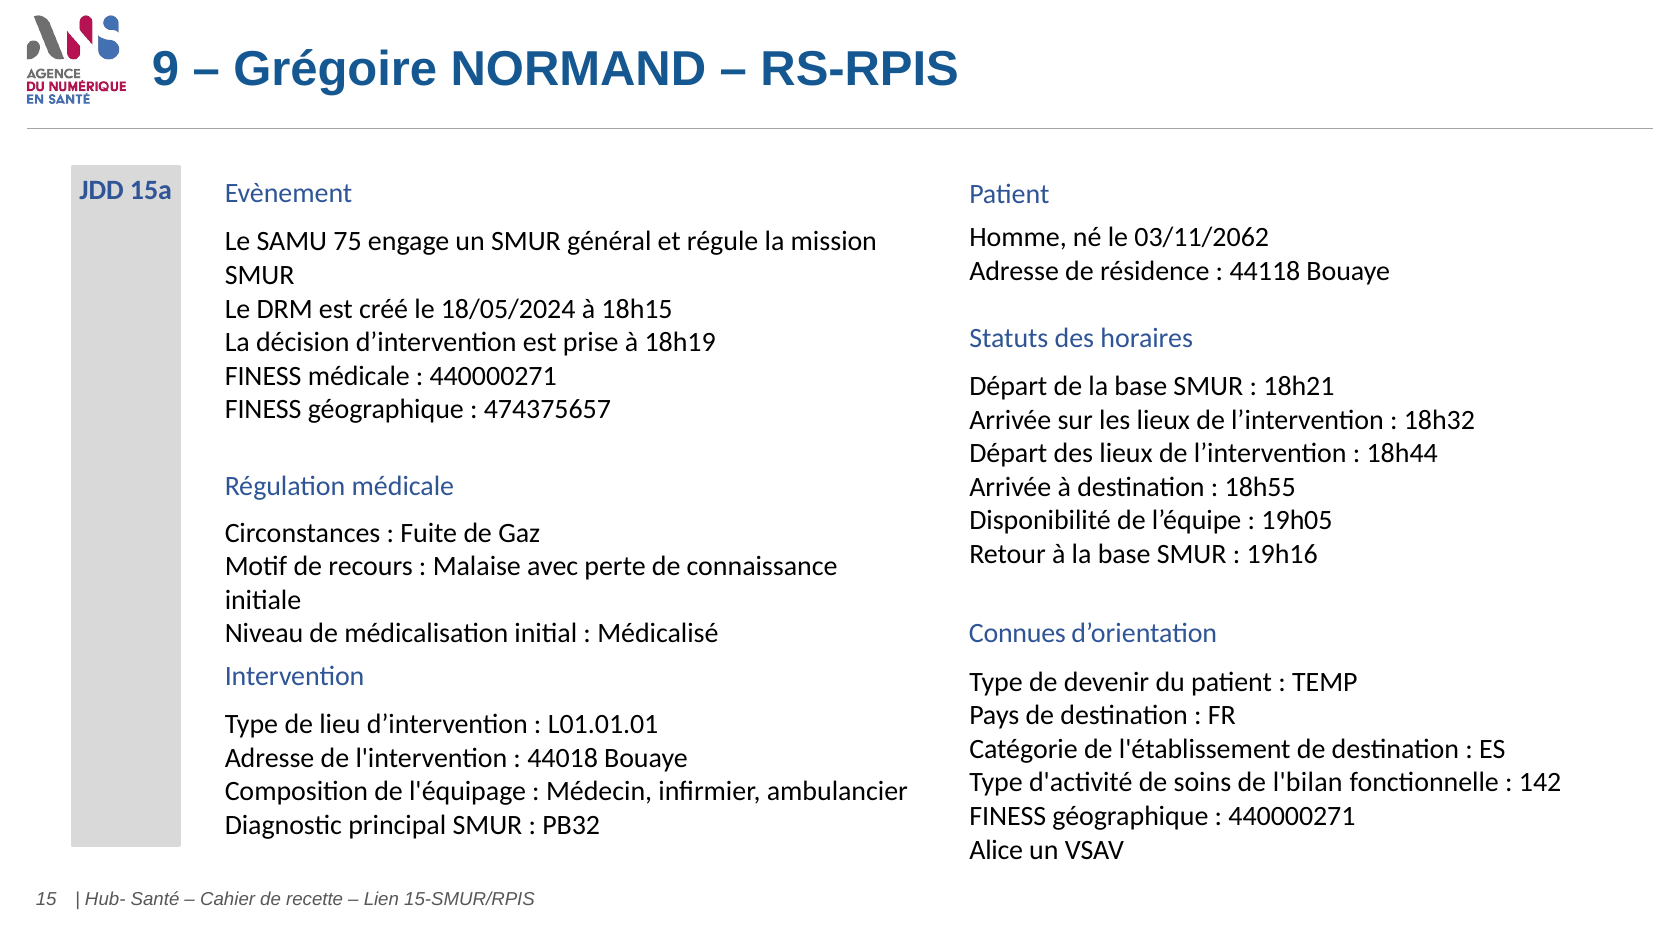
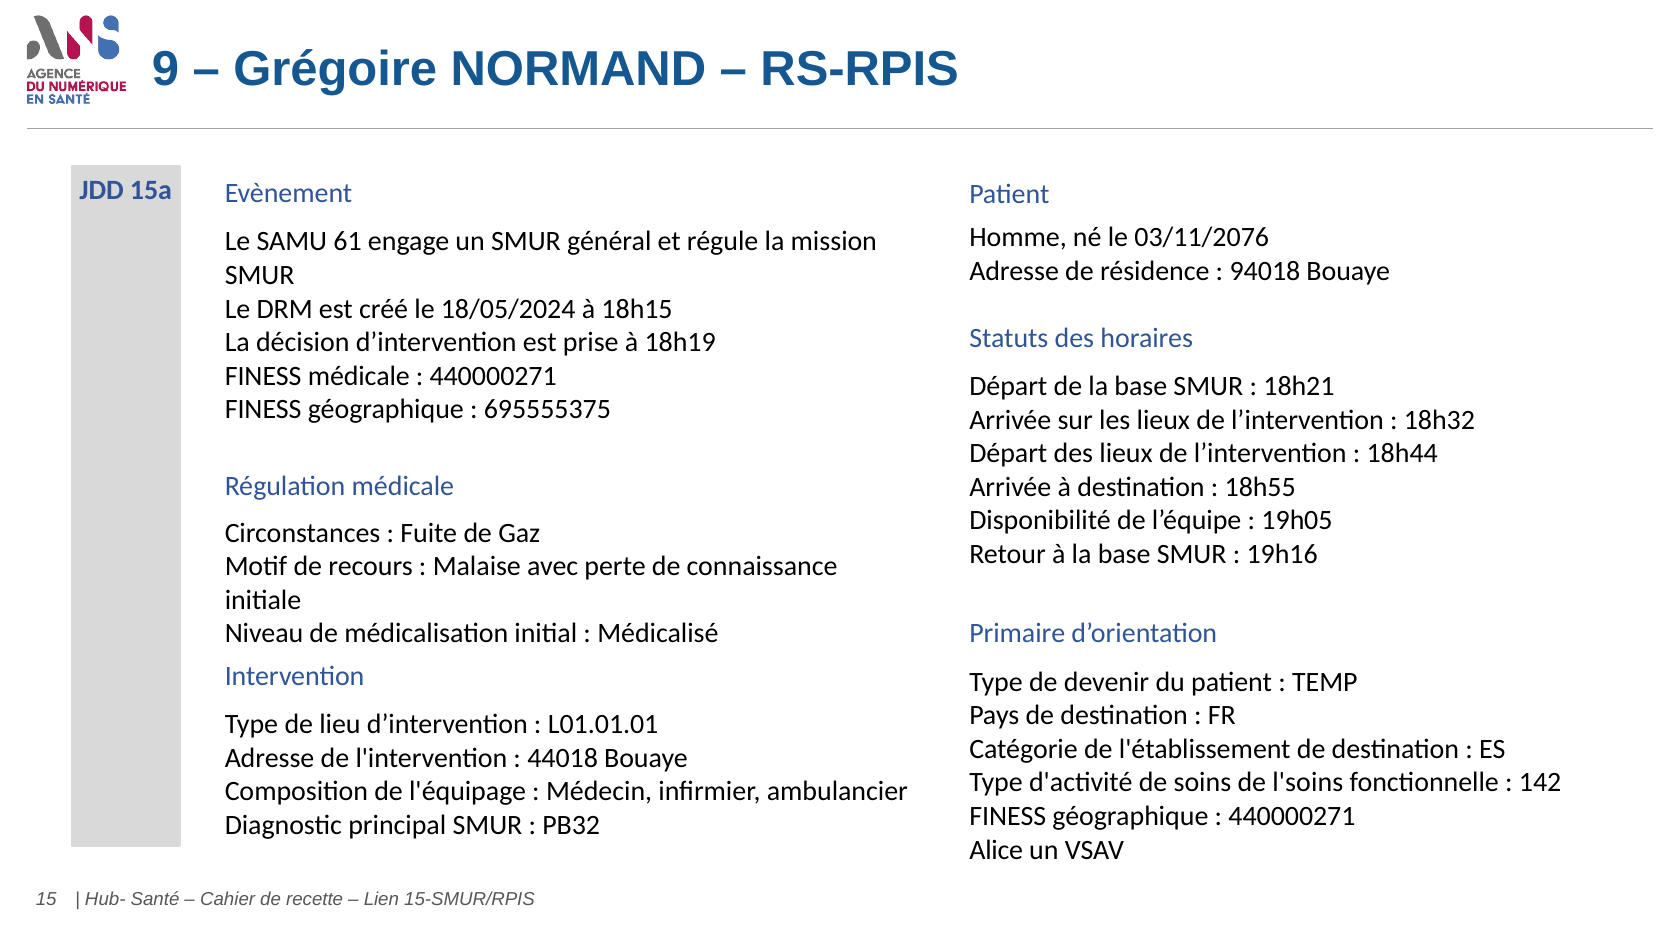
03/11/2062: 03/11/2062 -> 03/11/2076 (1202, 238)
75: 75 -> 61 (348, 242)
44118: 44118 -> 94018 (1265, 271)
474375657: 474375657 -> 695555375 (547, 410)
Connues: Connues -> Primaire (1017, 634)
l'bilan: l'bilan -> l'soins (1308, 783)
